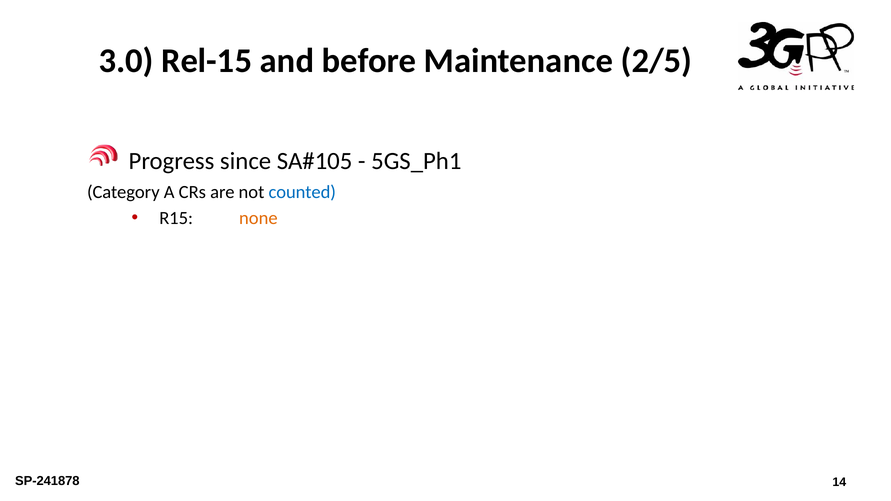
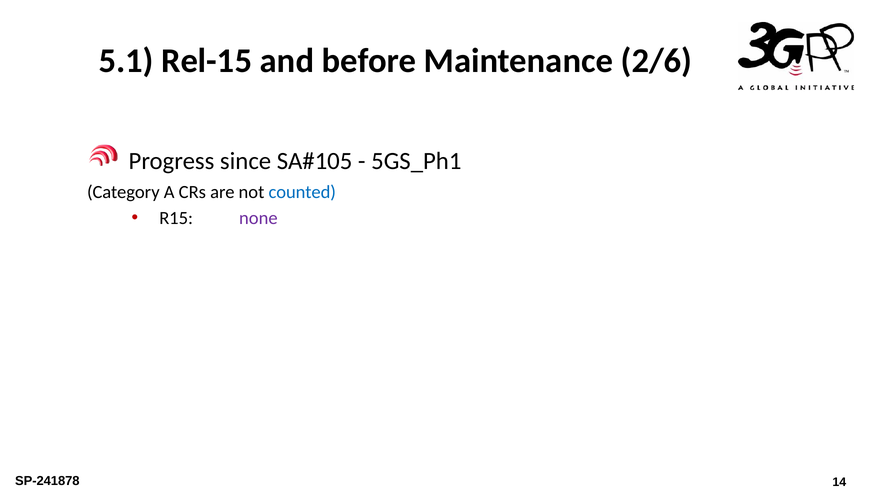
3.0: 3.0 -> 5.1 (126, 61)
2/5: 2/5 -> 2/6 (656, 61)
none colour: orange -> purple (258, 218)
